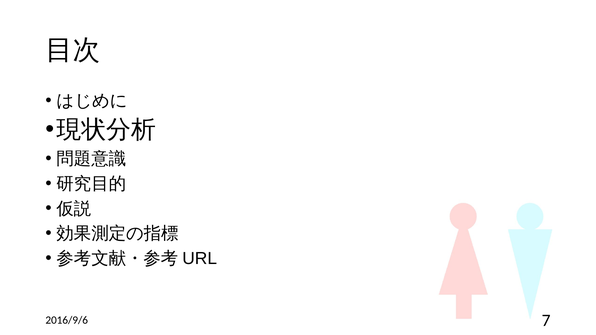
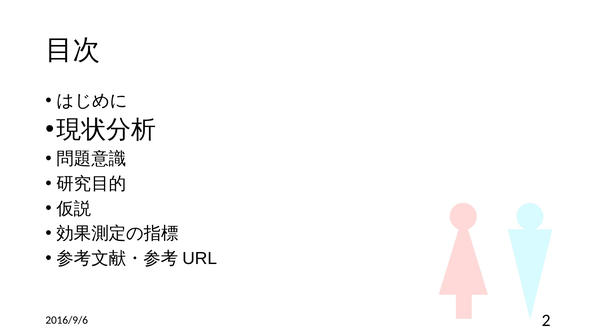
7: 7 -> 2 (546, 321)
